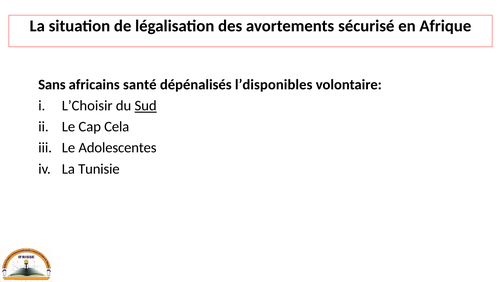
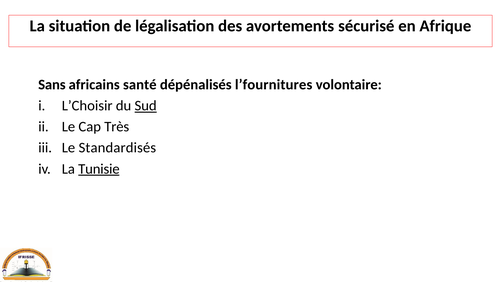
l’disponibles: l’disponibles -> l’fournitures (274, 85)
Cela: Cela -> Très (117, 127)
Adolescentes: Adolescentes -> Standardisés (117, 148)
Tunisie underline: none -> present (99, 169)
